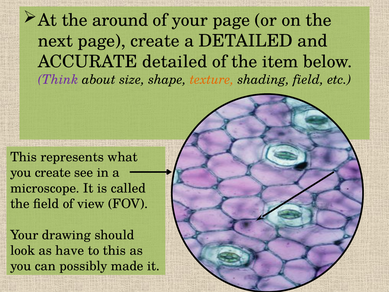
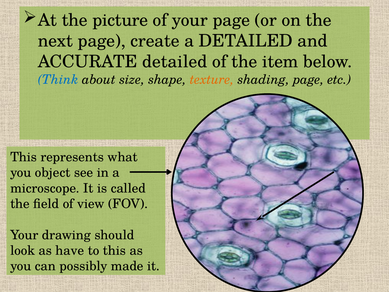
around: around -> picture (120, 20)
Think colour: purple -> blue (58, 79)
shading field: field -> page (309, 79)
you create: create -> object (53, 173)
